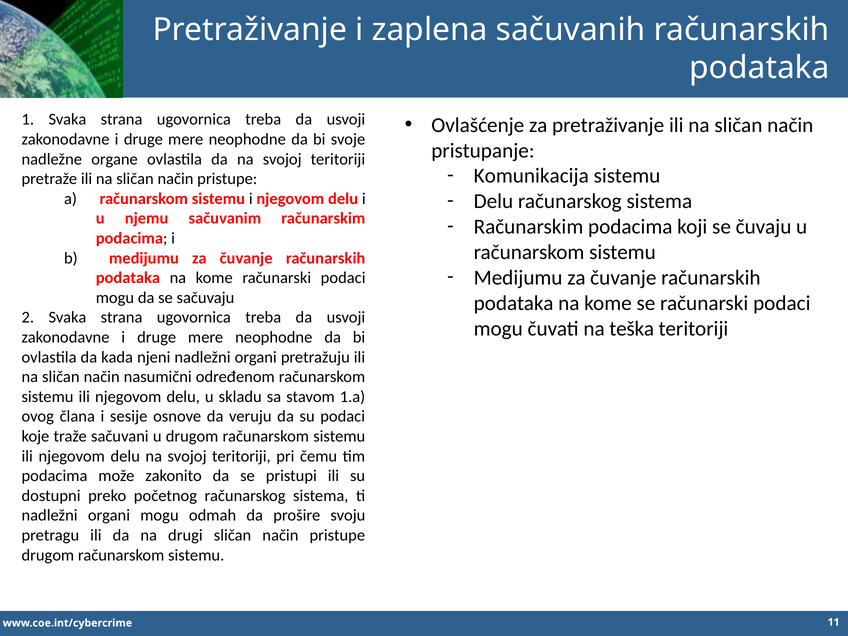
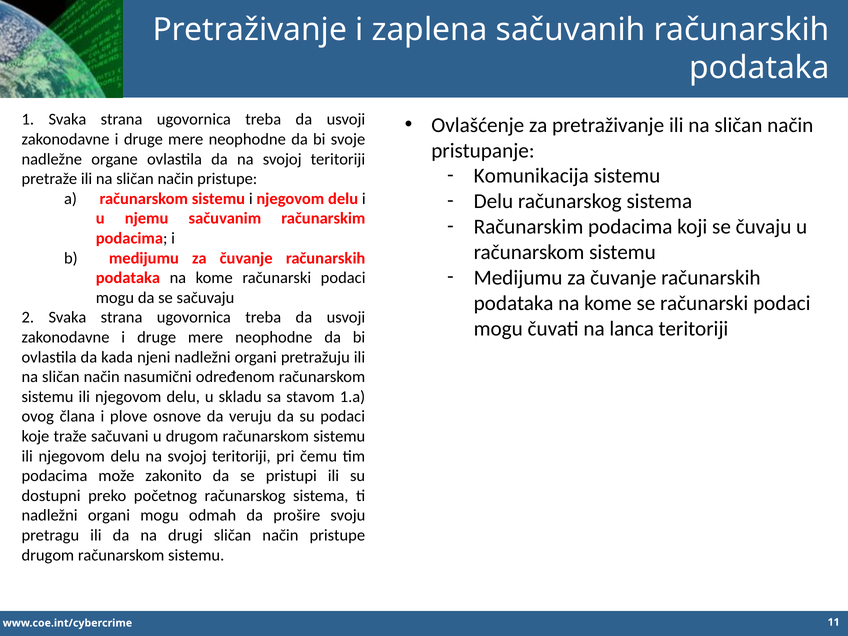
teška: teška -> lanca (632, 329)
sesije: sesije -> plove (129, 416)
